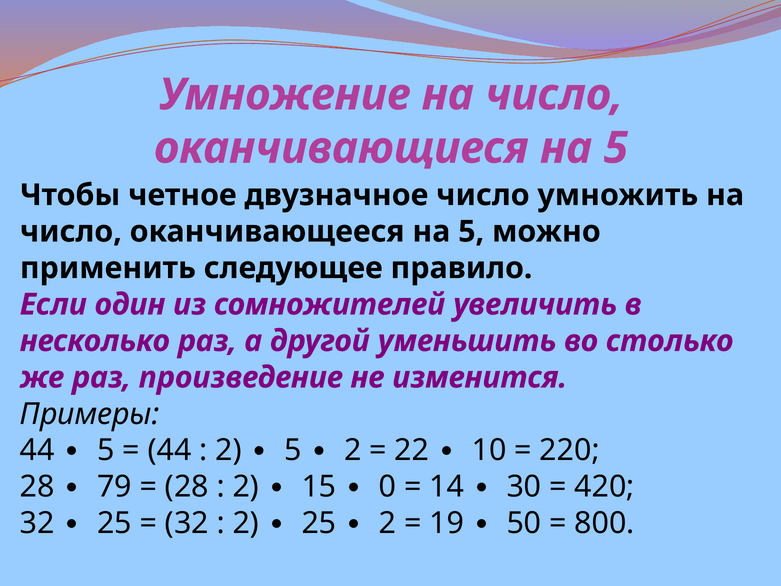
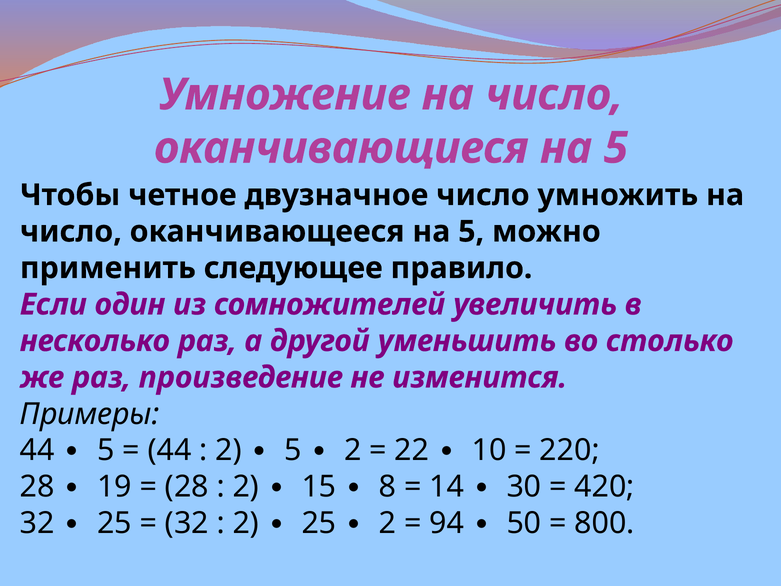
79: 79 -> 19 (115, 487)
0: 0 -> 8 (388, 487)
19: 19 -> 94 (447, 523)
